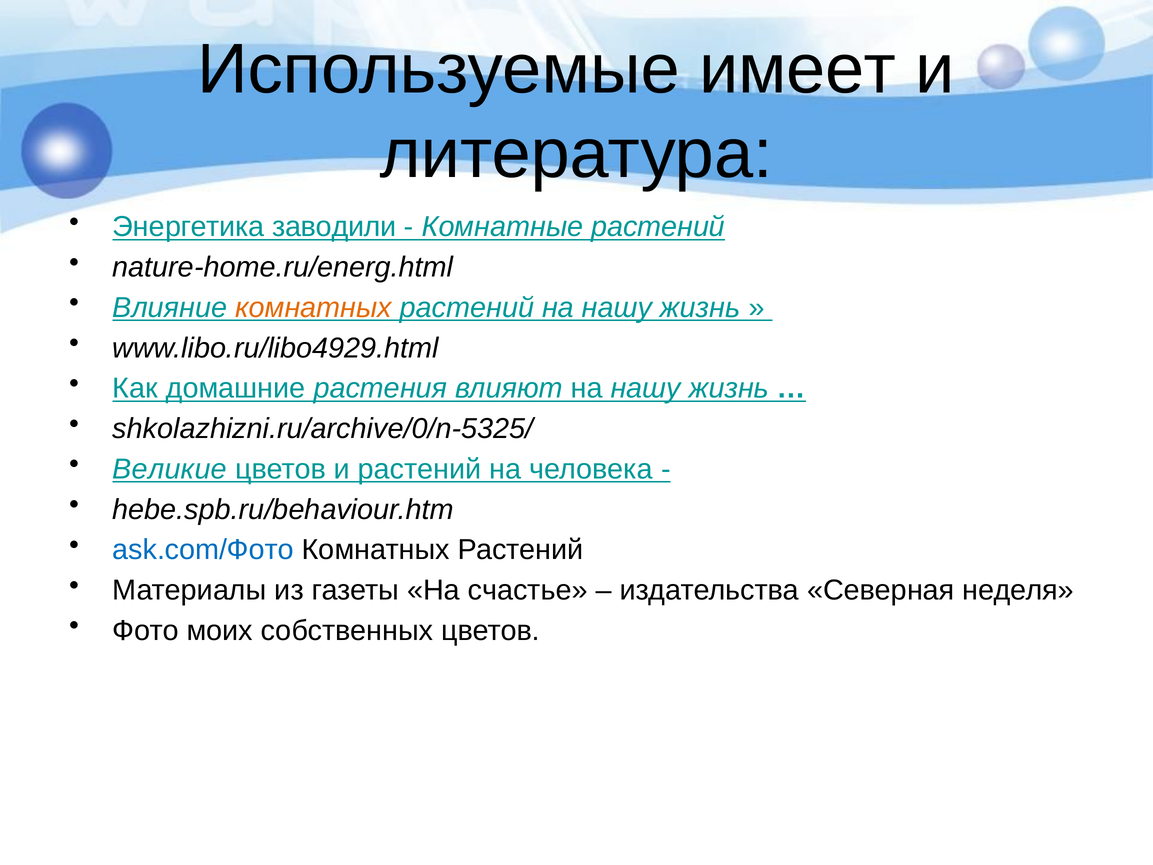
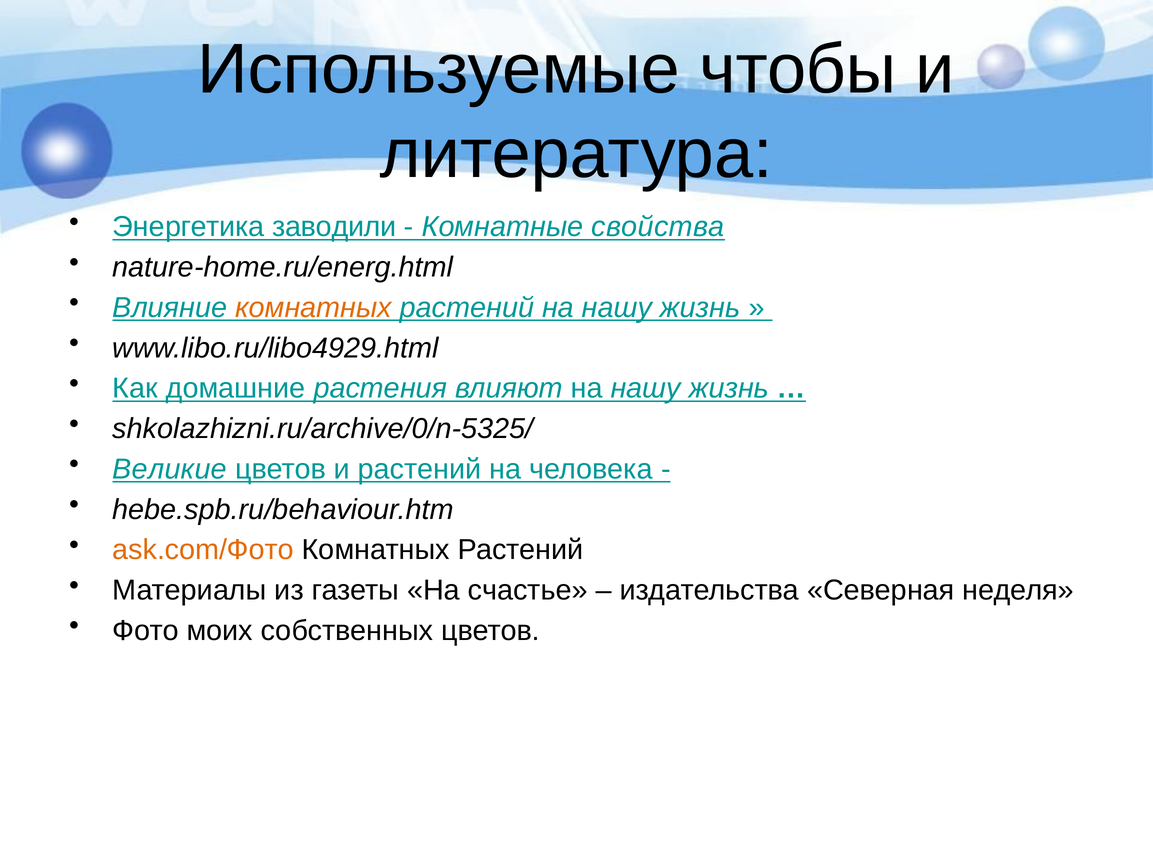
имеет: имеет -> чтобы (798, 69)
Комнатные растений: растений -> свойства (658, 227)
ask.com/Фото colour: blue -> orange (203, 550)
